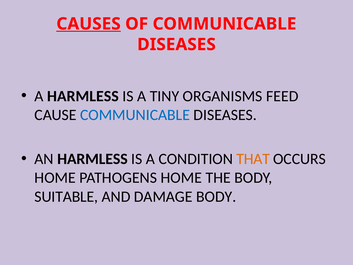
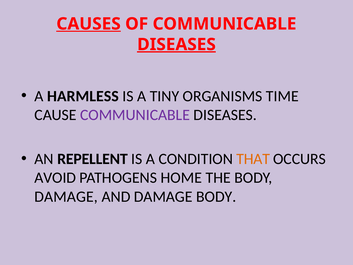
DISEASES underline: none -> present (176, 44)
FEED: FEED -> TIME (282, 96)
COMMUNICABLE colour: blue -> purple (135, 115)
AN HARMLESS: HARMLESS -> REPELLENT (92, 159)
HOME: HOME -> AVOID (55, 178)
SUITABLE: SUITABLE -> DAMAGE (66, 196)
